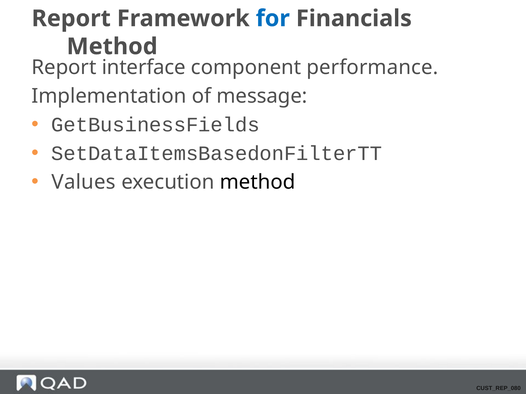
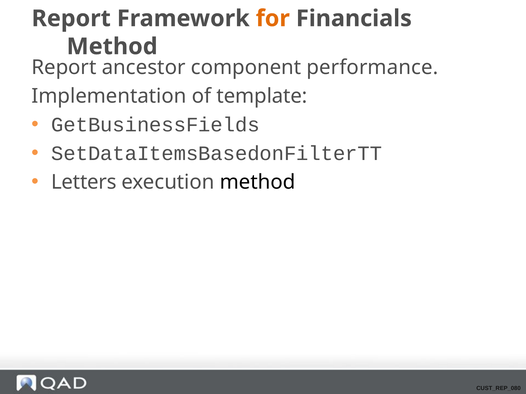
for colour: blue -> orange (273, 19)
interface: interface -> ancestor (144, 68)
message: message -> template (262, 96)
Values: Values -> Letters (84, 182)
